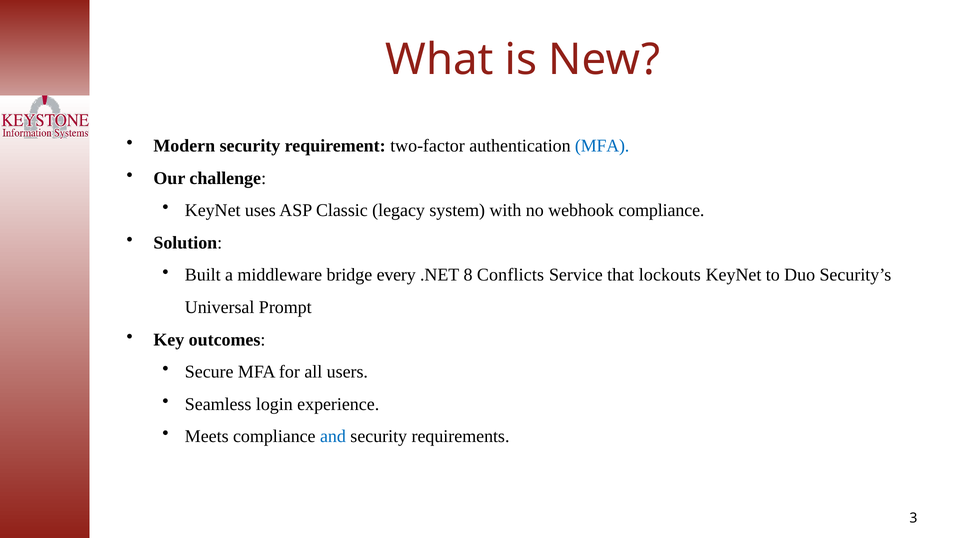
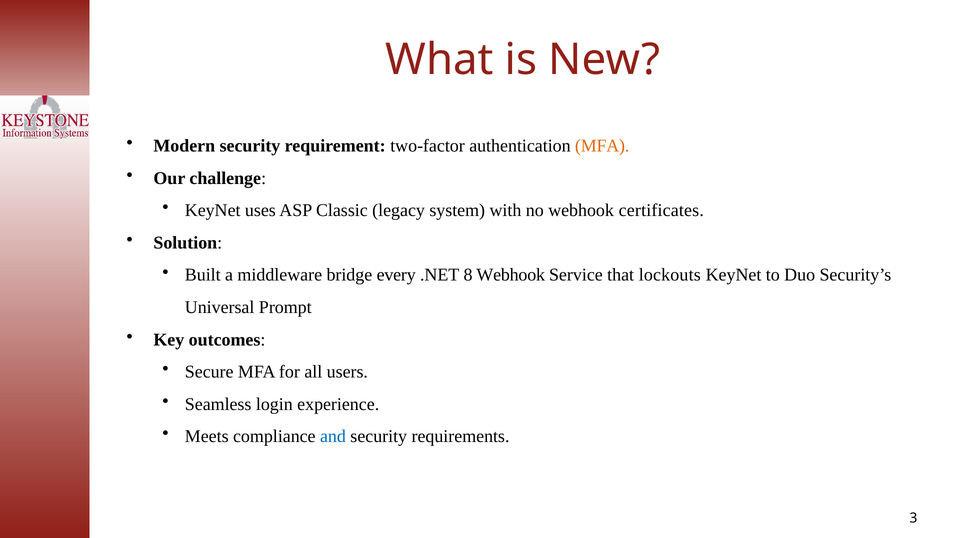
MFA colour: blue -> orange (602, 146)
webhook compliance: compliance -> certificates (661, 210)
8 Conflicts: Conflicts -> Webhook (511, 275)
